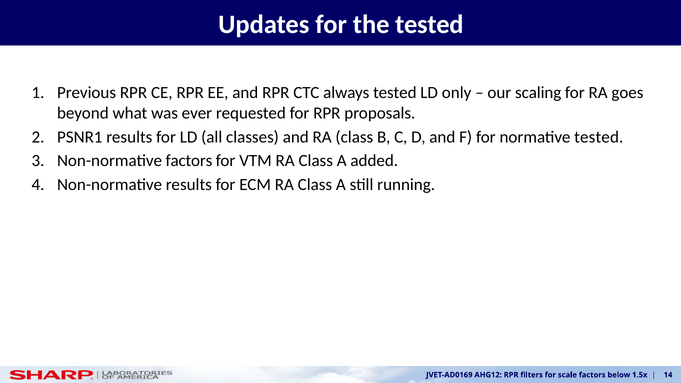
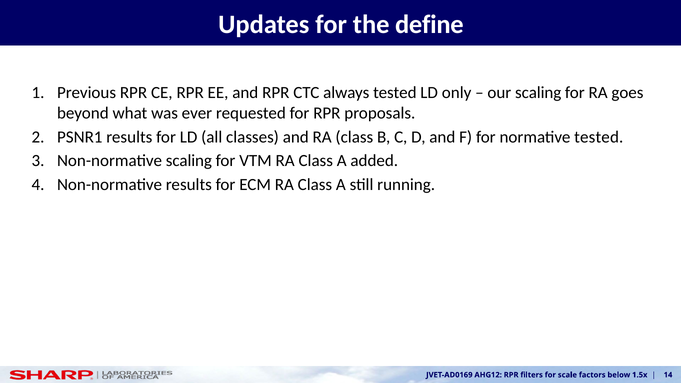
the tested: tested -> define (429, 25)
Non-normative factors: factors -> scaling (189, 161)
